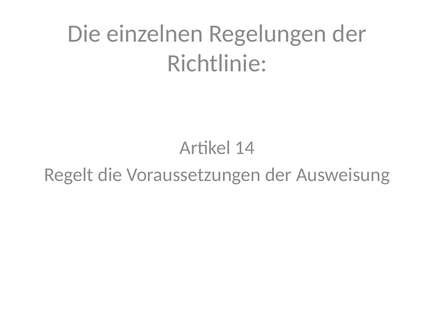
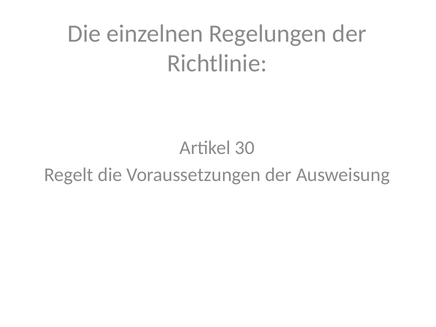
14: 14 -> 30 (245, 148)
